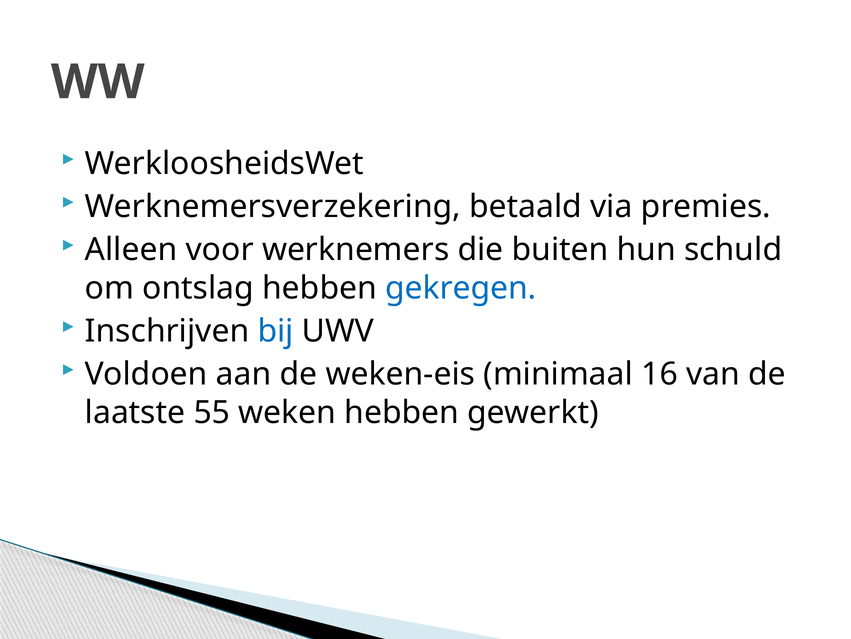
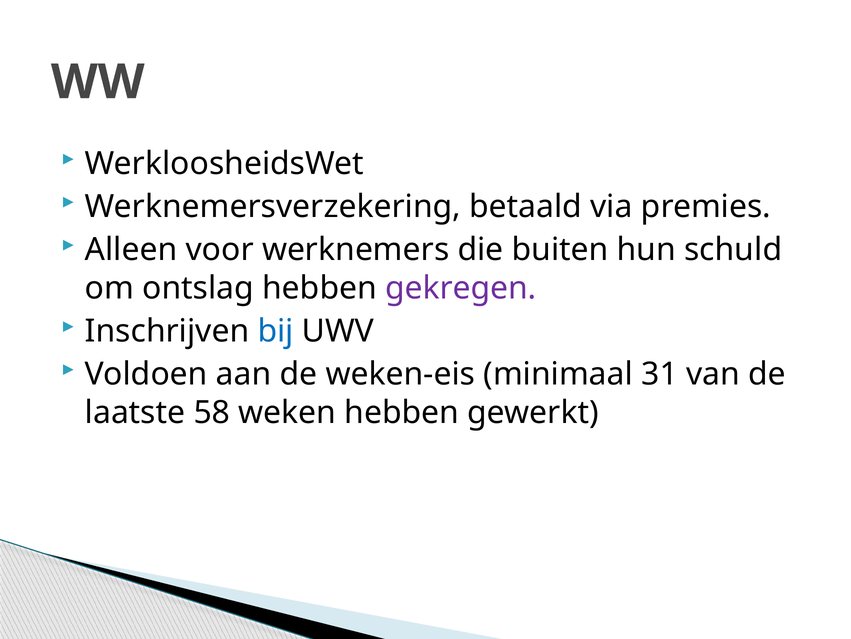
gekregen colour: blue -> purple (461, 288)
16: 16 -> 31 (660, 374)
55: 55 -> 58 (212, 412)
